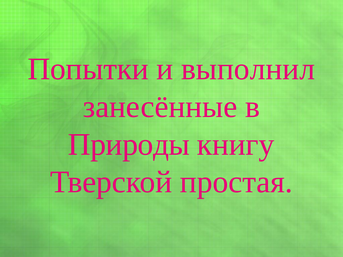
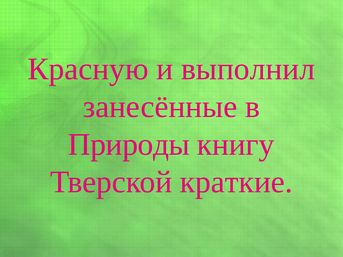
Попытки: Попытки -> Красную (88, 69)
простая: простая -> краткие (236, 182)
